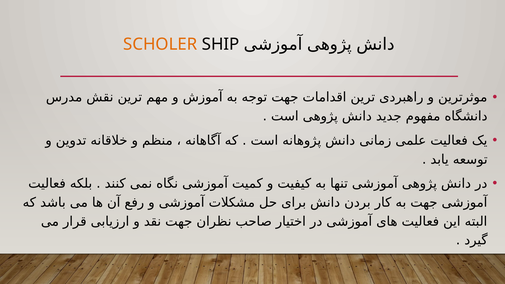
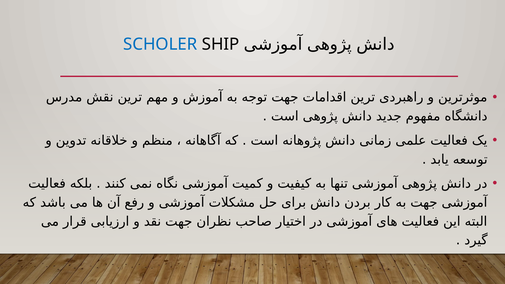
SCHOLER colour: orange -> blue (160, 44)
